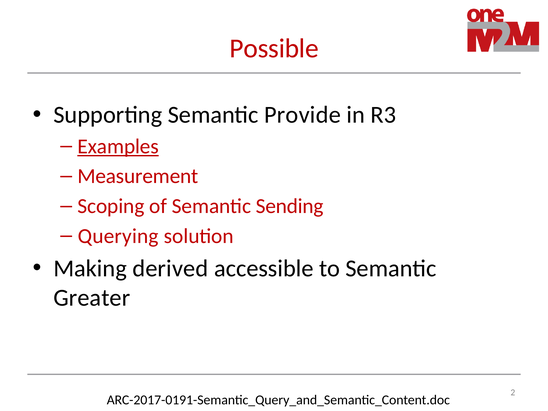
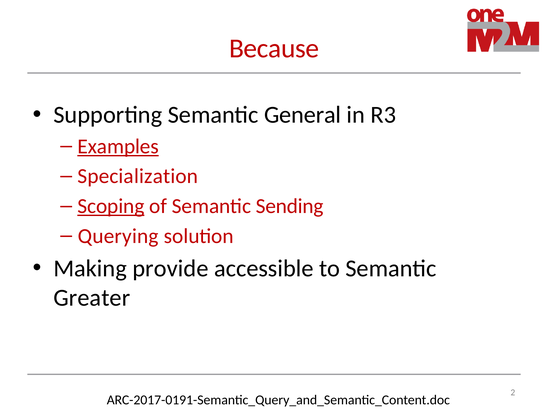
Possible: Possible -> Because (274, 48)
Provide: Provide -> General (303, 115)
Measurement: Measurement -> Specialization (138, 176)
Scoping underline: none -> present (111, 206)
derived: derived -> provide (170, 269)
